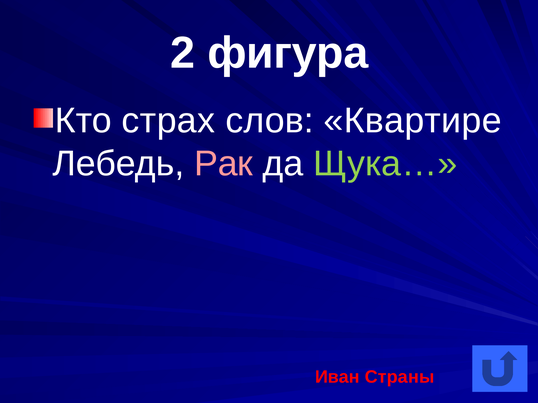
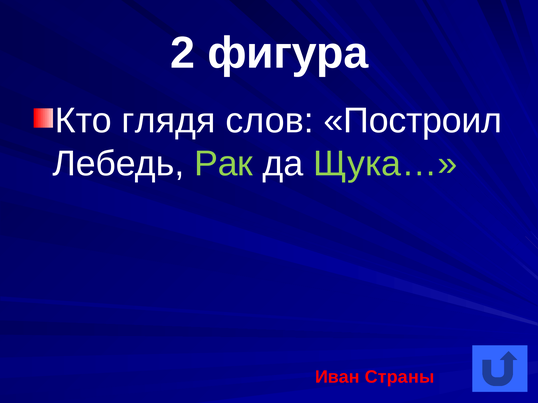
страх: страх -> глядя (169, 121)
Квартире: Квартире -> Построил (413, 121)
Рак colour: pink -> light green (224, 164)
